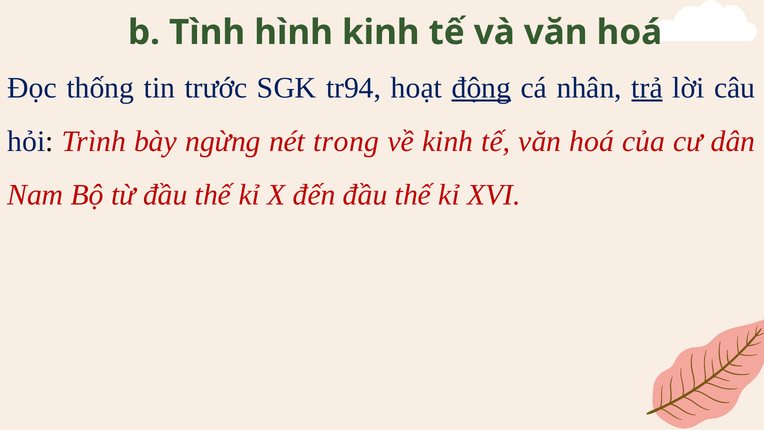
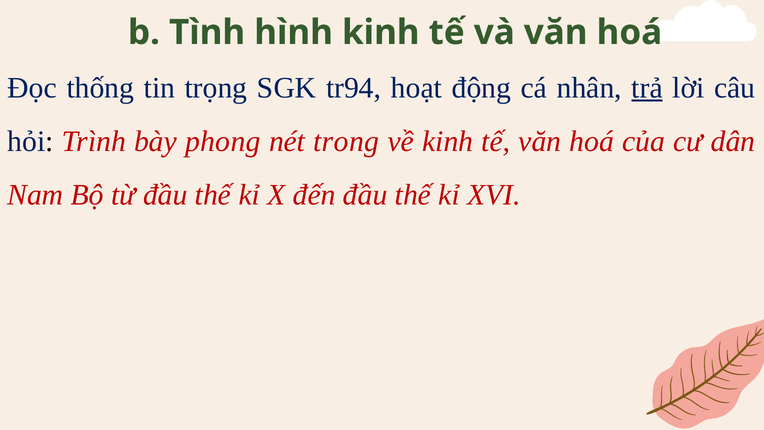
trước: trước -> trọng (216, 88)
động underline: present -> none (481, 88)
ngừng: ngừng -> phong (223, 141)
